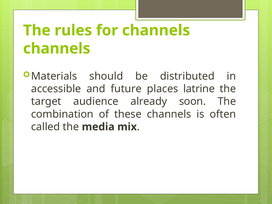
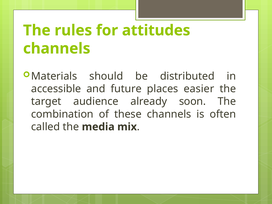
for channels: channels -> attitudes (156, 30)
latrine: latrine -> easier (199, 89)
